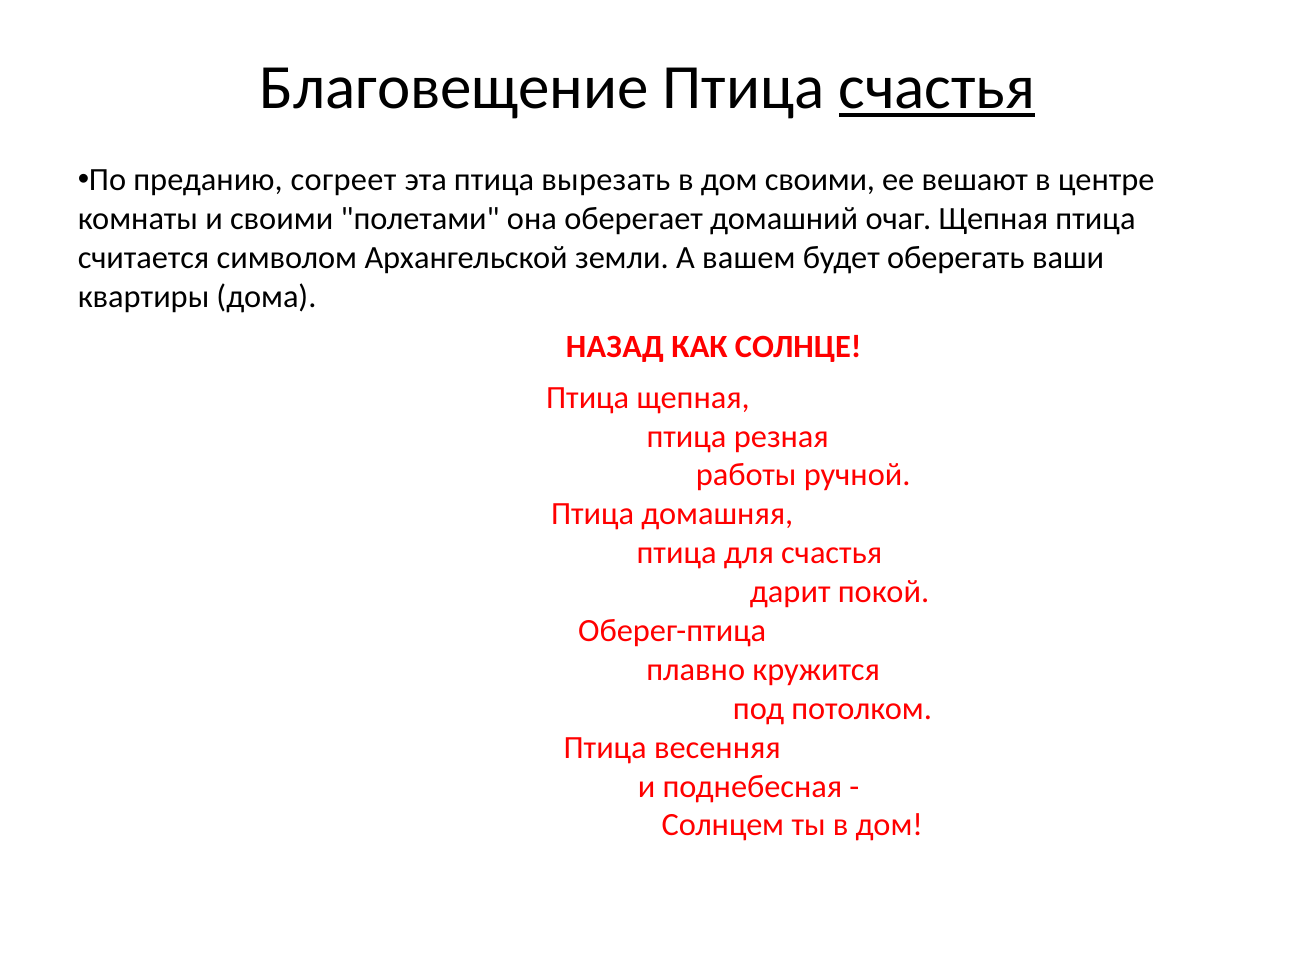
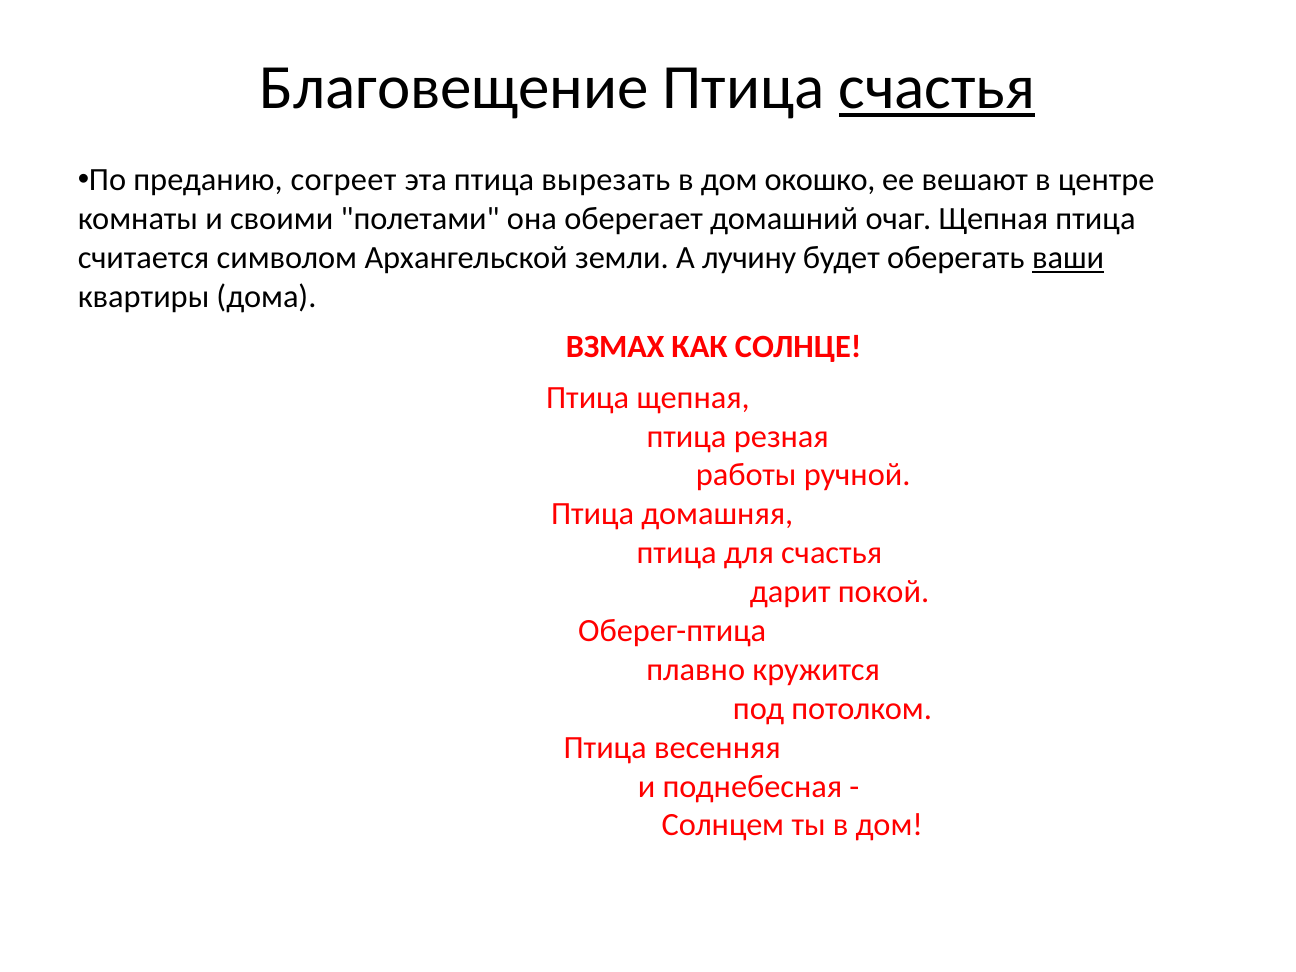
дом своими: своими -> окошко (820, 180)
вашем: вашем -> лучину (749, 258)
ваши underline: none -> present (1068, 258)
НАЗАД: НАЗАД -> ВЗМАХ (615, 347)
